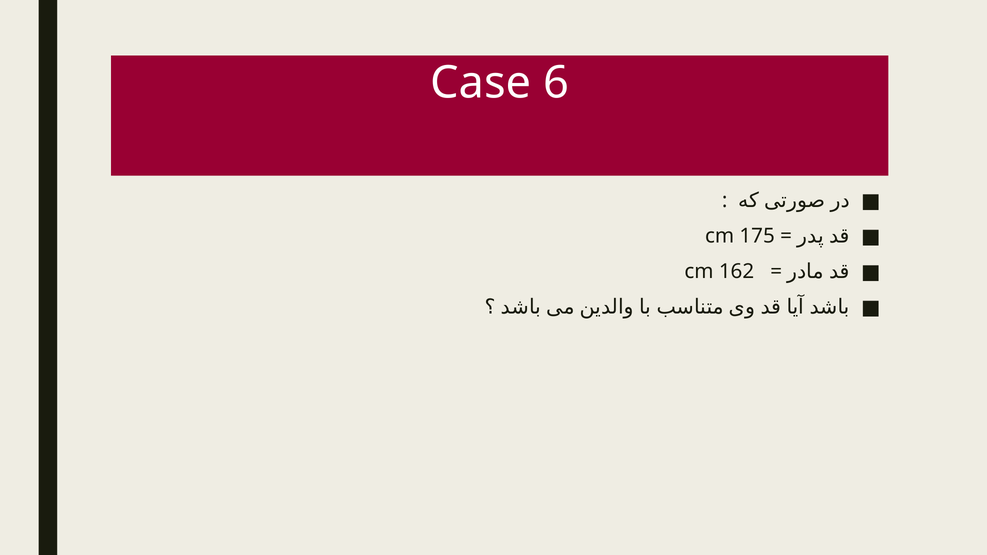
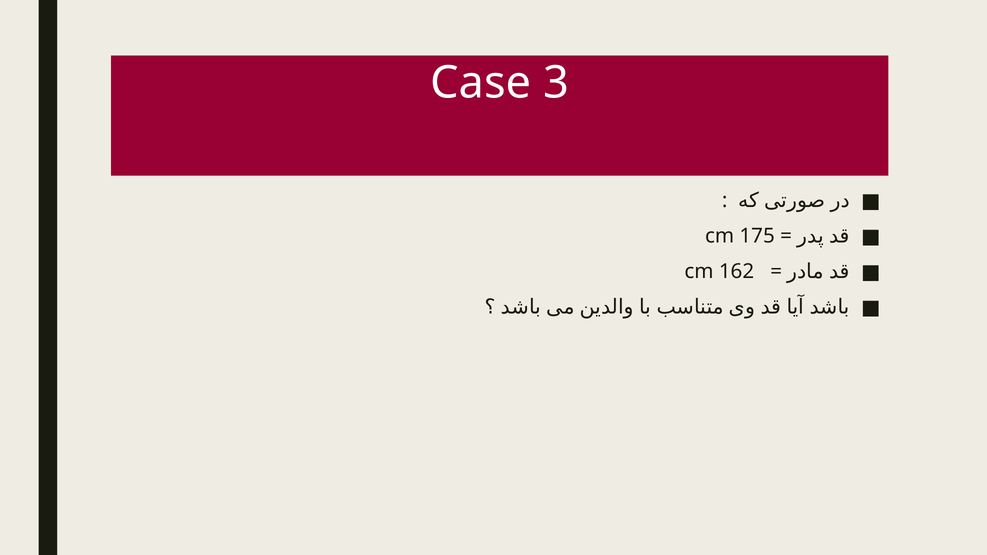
6: 6 -> 3 (556, 83)
